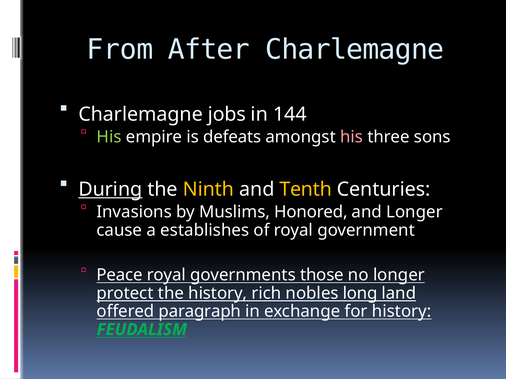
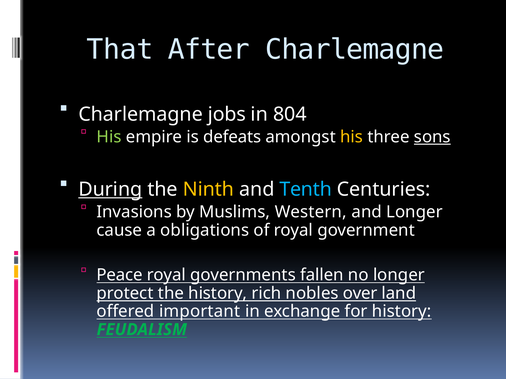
From: From -> That (120, 50)
144: 144 -> 804 (290, 114)
his colour: pink -> yellow (352, 137)
sons underline: none -> present (432, 137)
Tenth colour: yellow -> light blue (306, 190)
Honored: Honored -> Western (311, 212)
establishes: establishes -> obligations (205, 230)
those: those -> fallen (322, 275)
long: long -> over (360, 294)
paragraph: paragraph -> important (200, 312)
